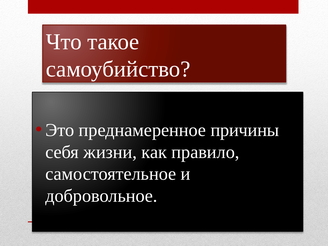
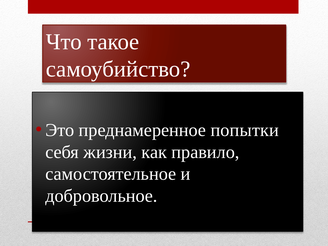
причины: причины -> попытки (245, 130)
